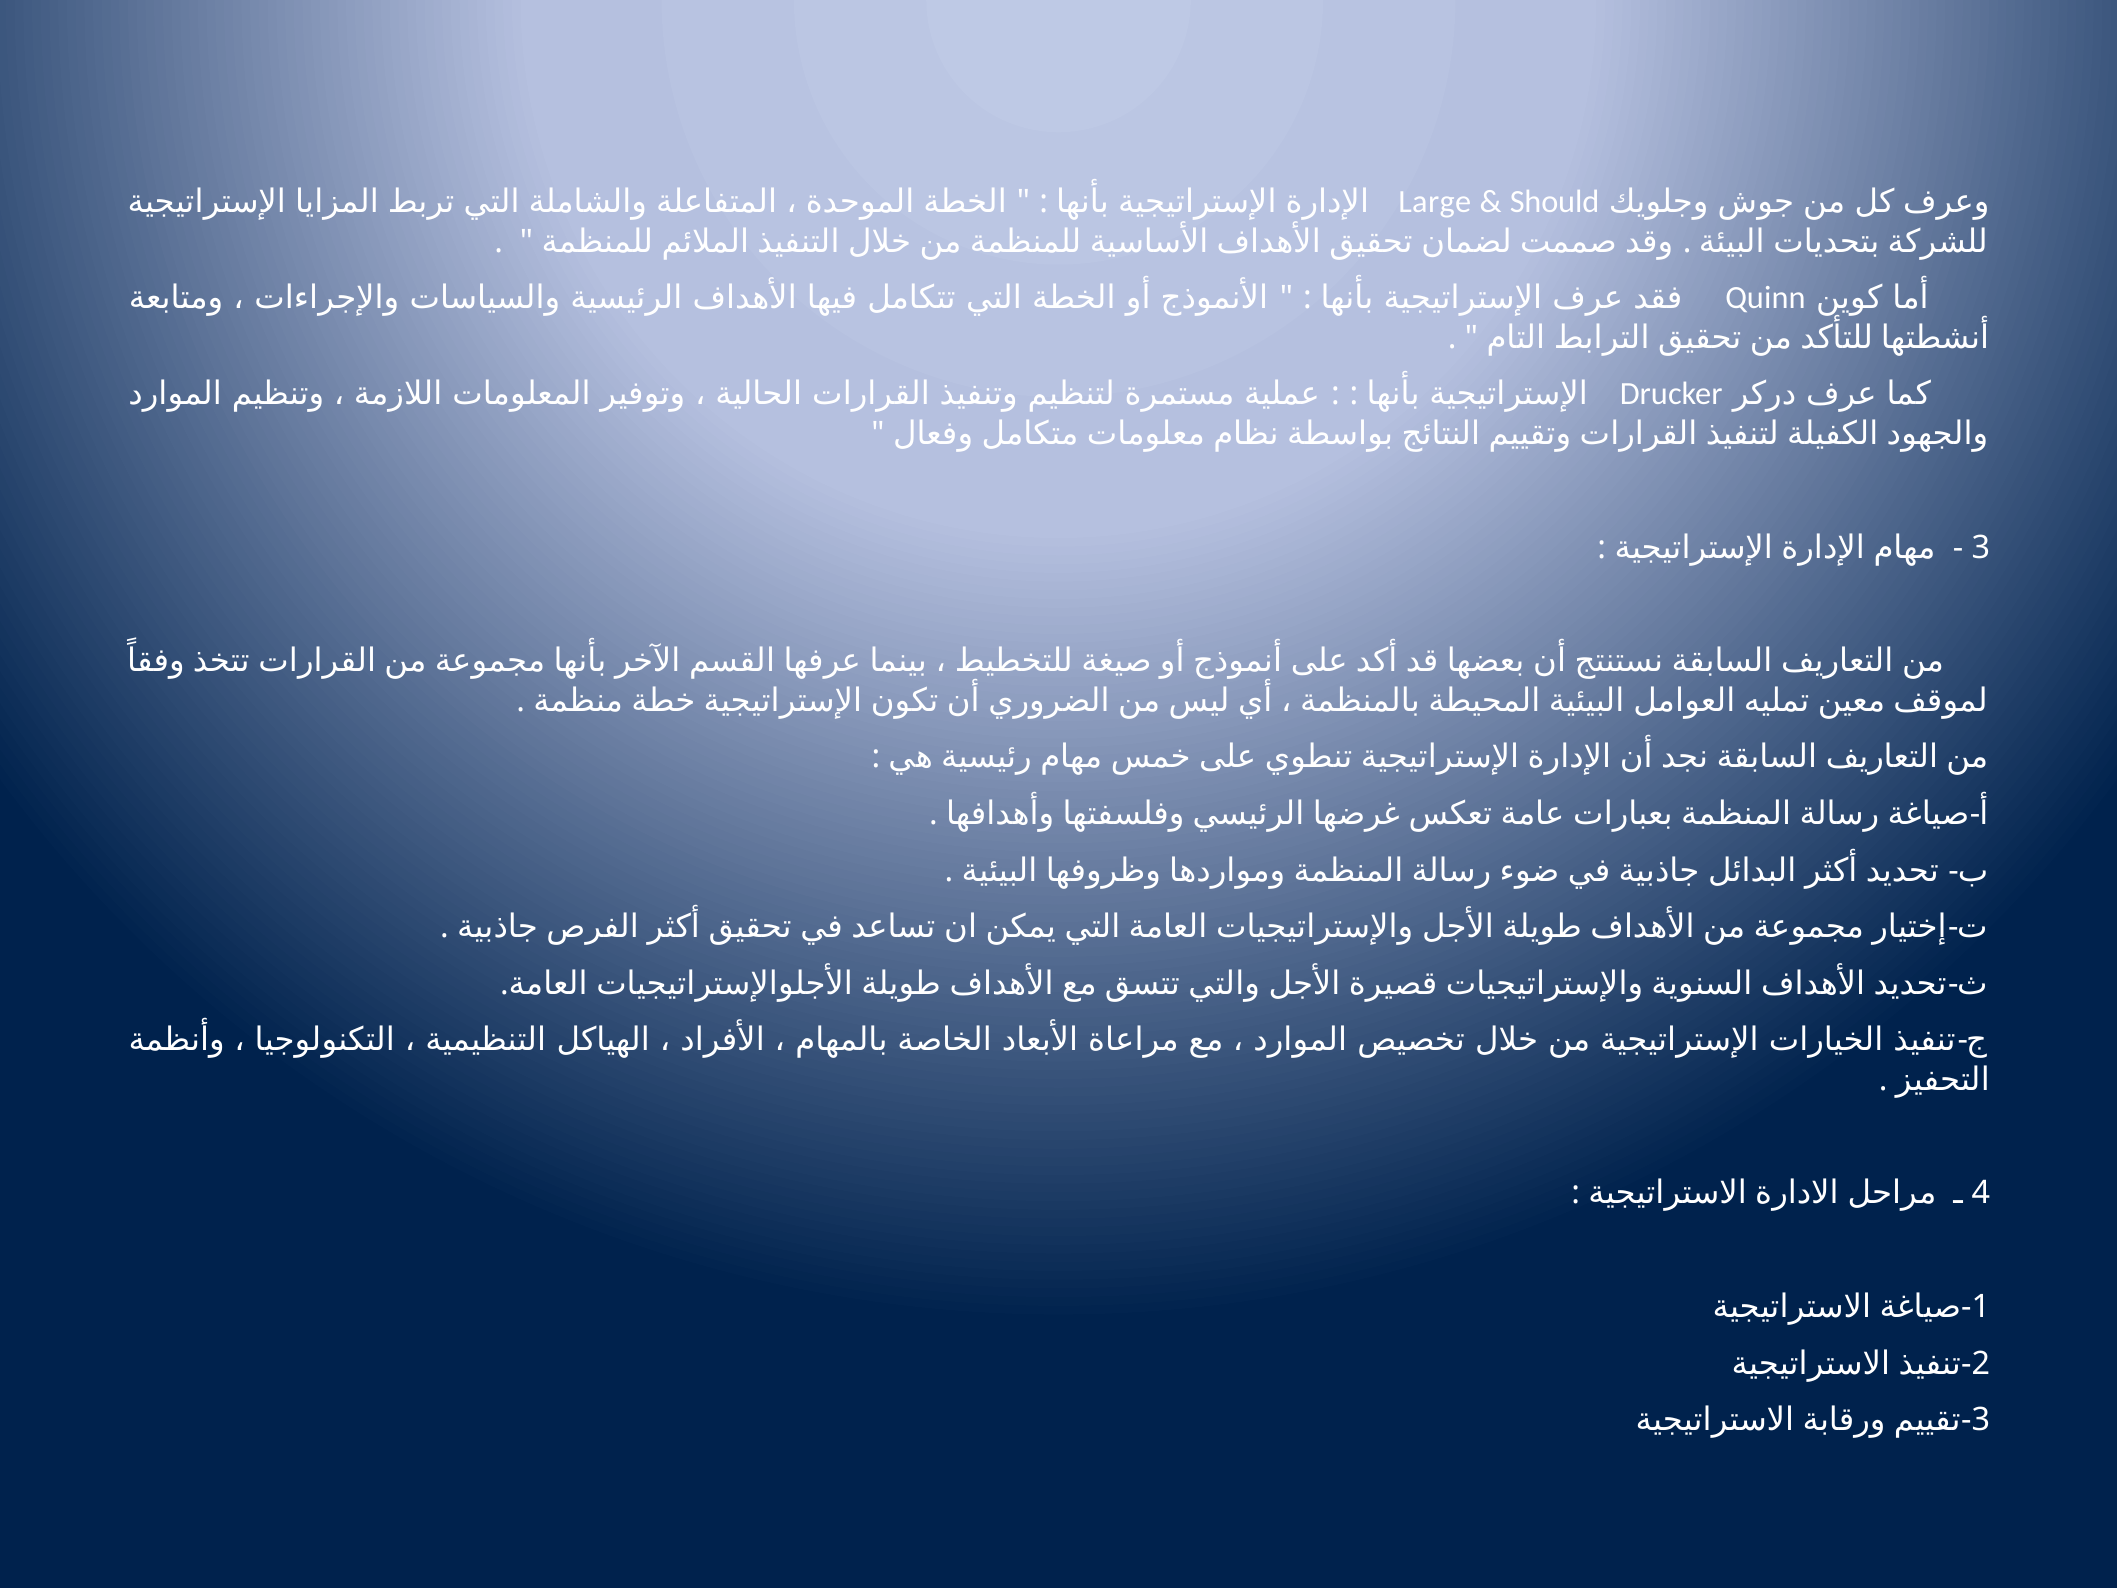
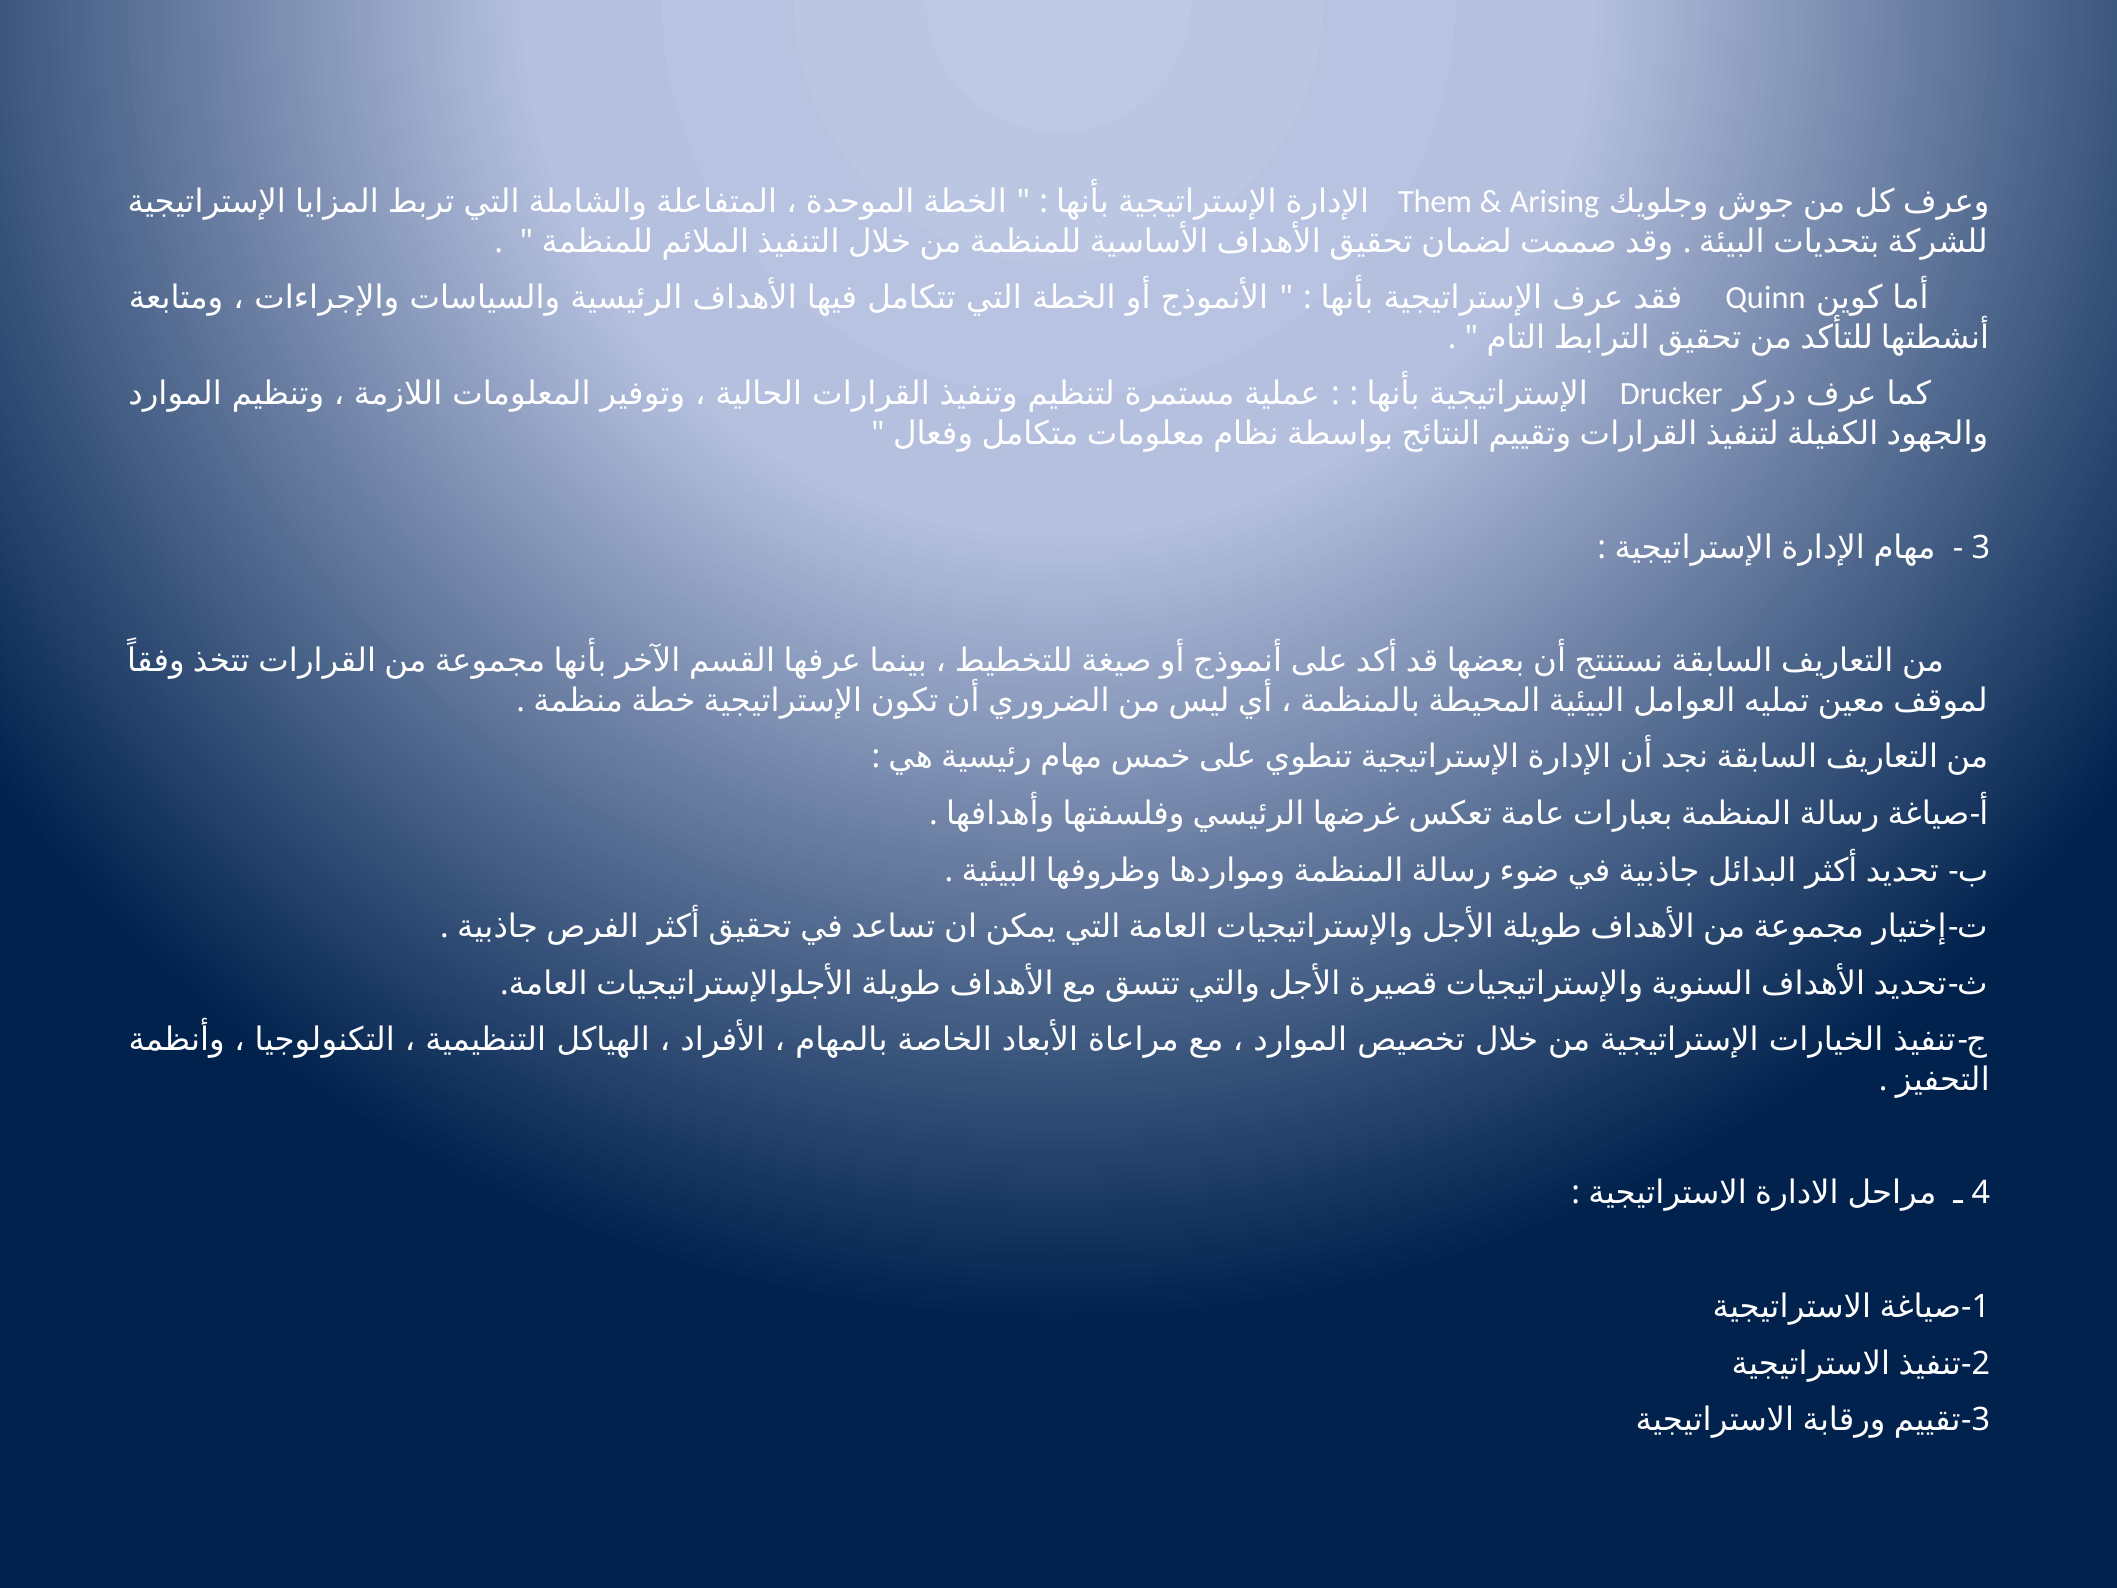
Large: Large -> Them (1435, 202)
Should: Should -> Arising (1555, 202)
